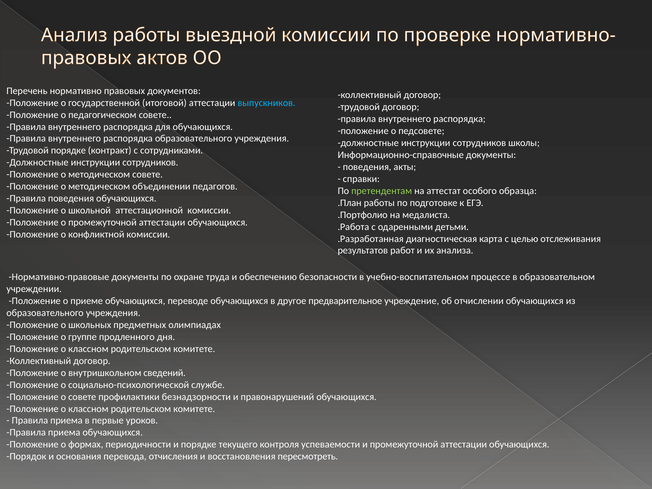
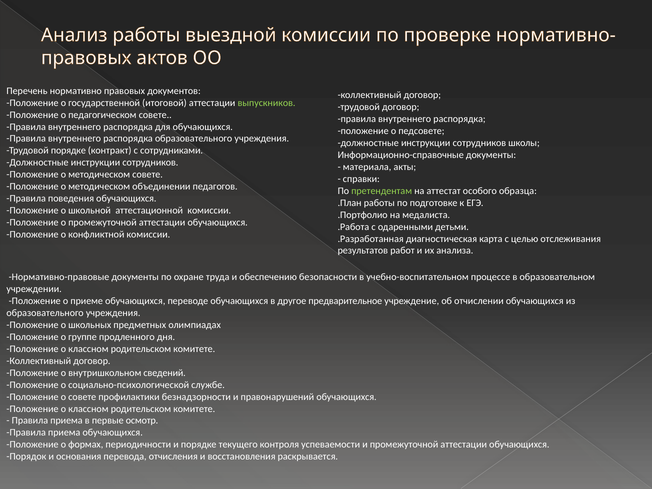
выпускников colour: light blue -> light green (267, 103)
поведения: поведения -> материала (367, 167)
уроков: уроков -> осмотр (142, 421)
пересмотреть: пересмотреть -> раскрывается (308, 457)
